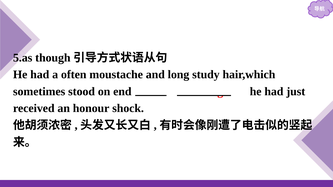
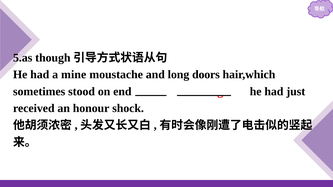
often: often -> mine (74, 75)
study: study -> doors (206, 75)
